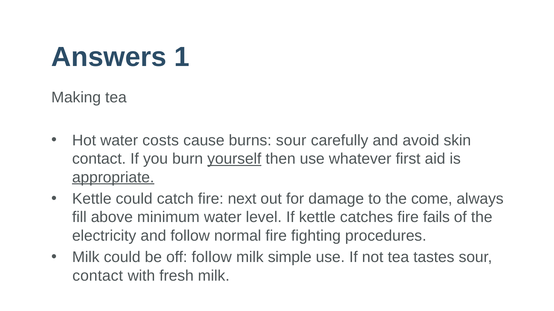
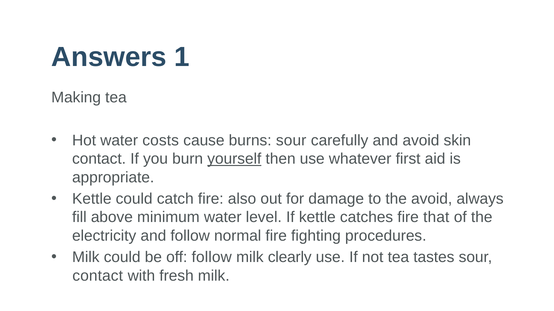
appropriate underline: present -> none (113, 178)
next: next -> also (242, 199)
the come: come -> avoid (432, 199)
fails: fails -> that (436, 218)
simple: simple -> clearly (290, 258)
